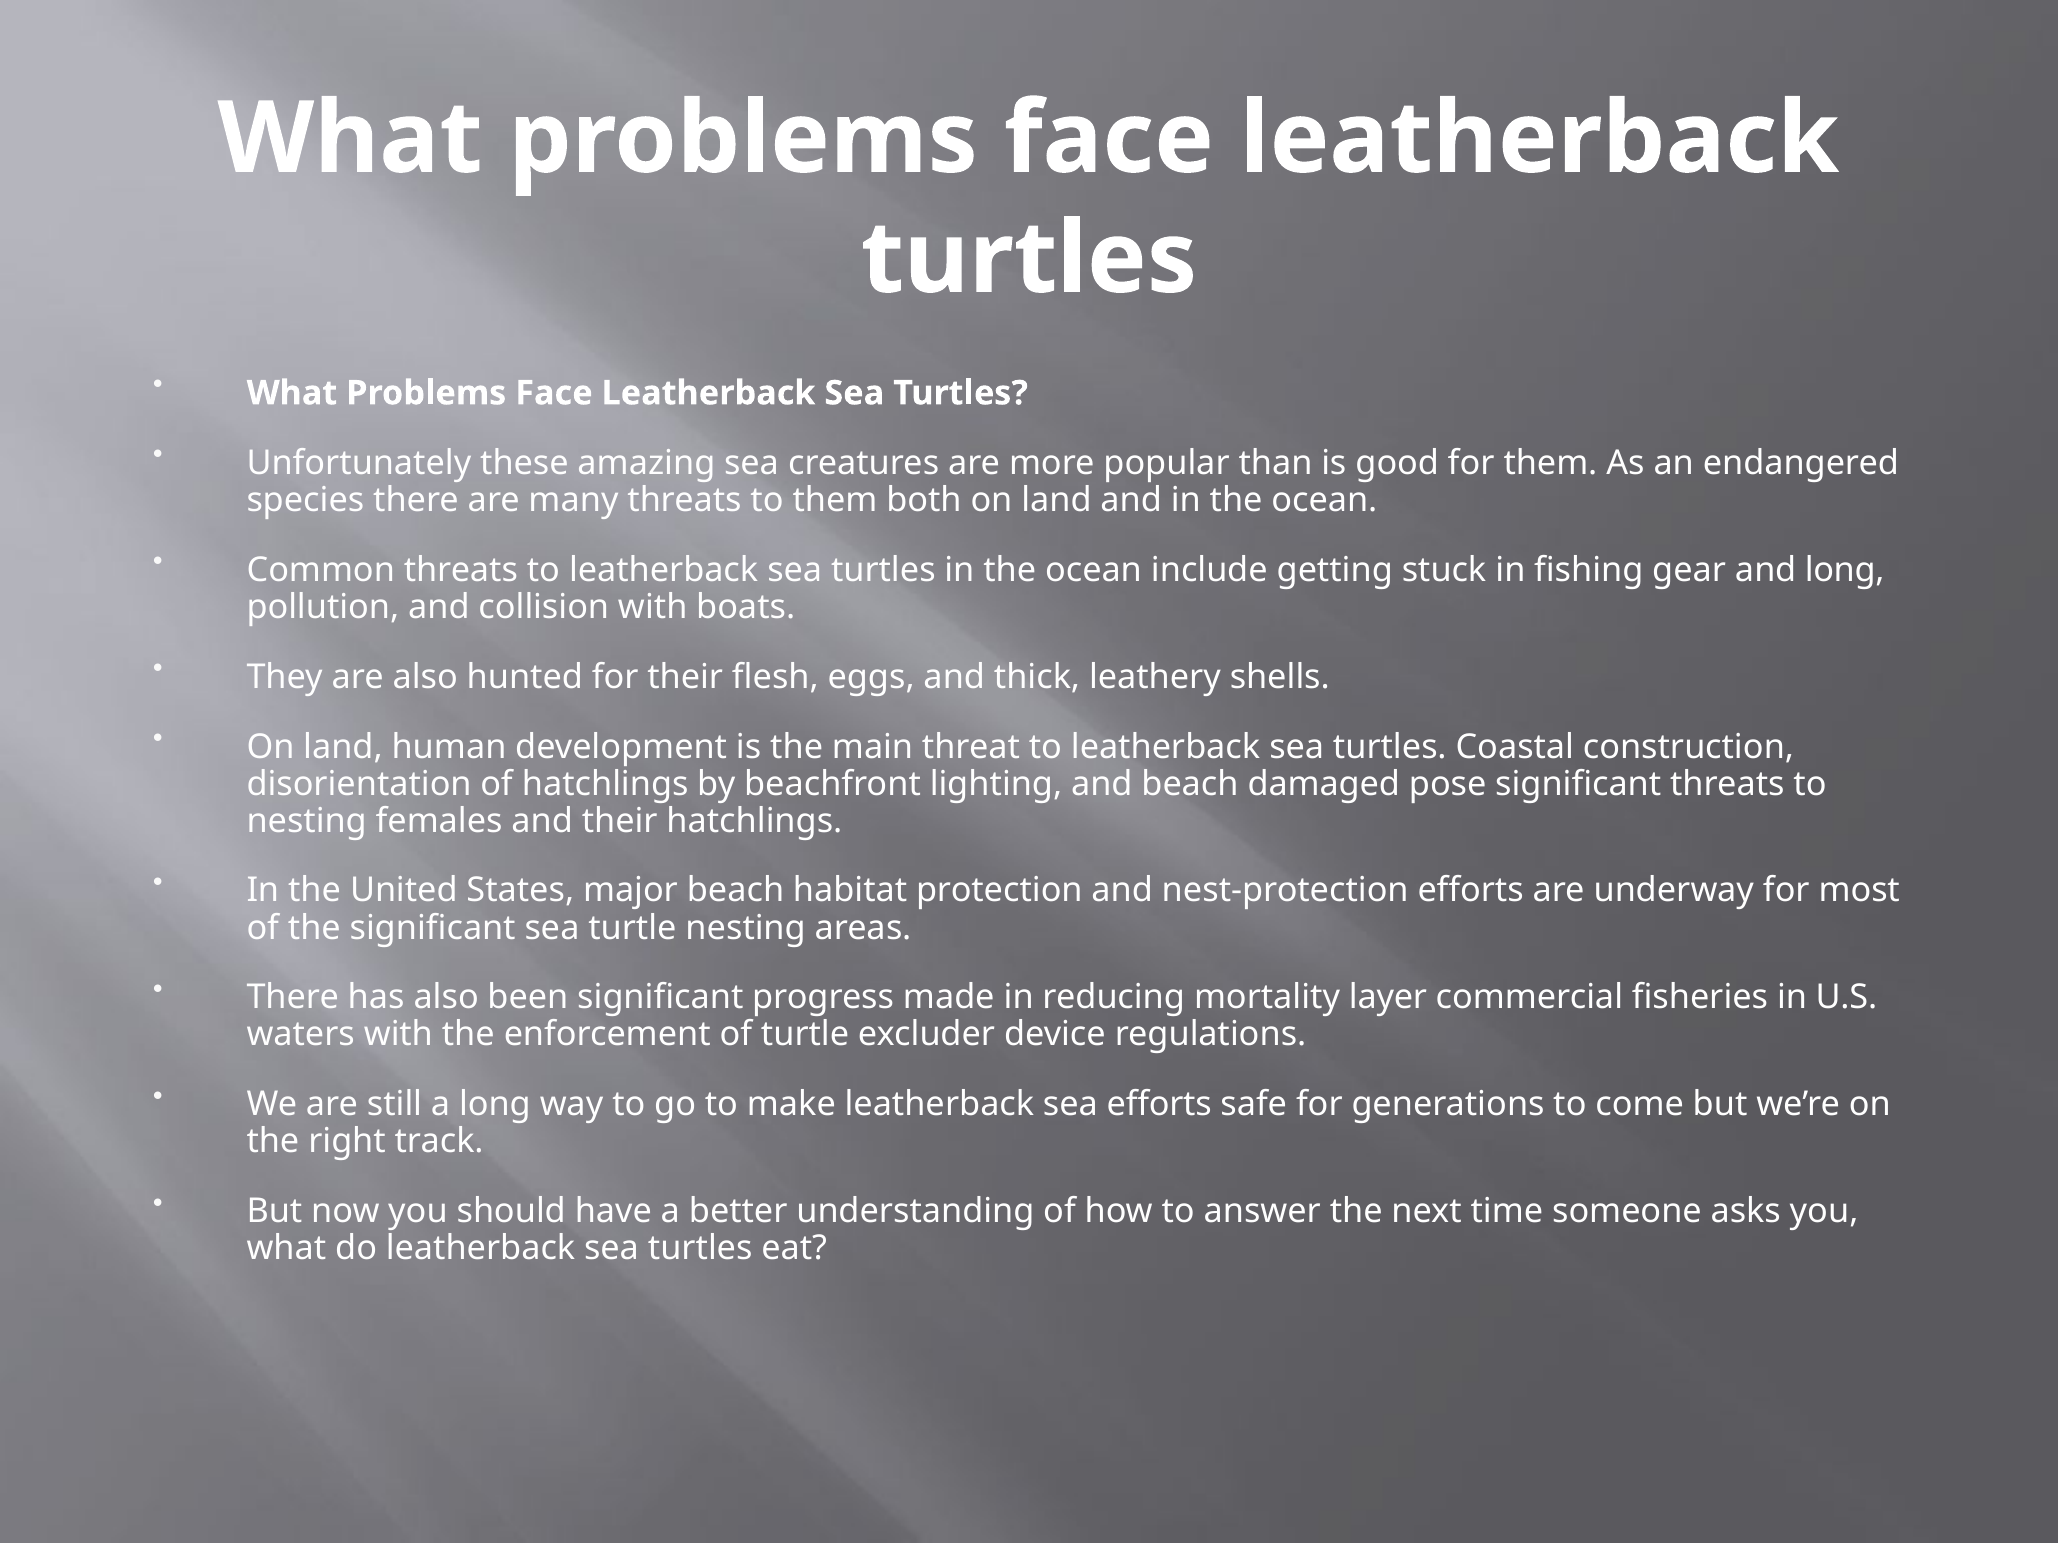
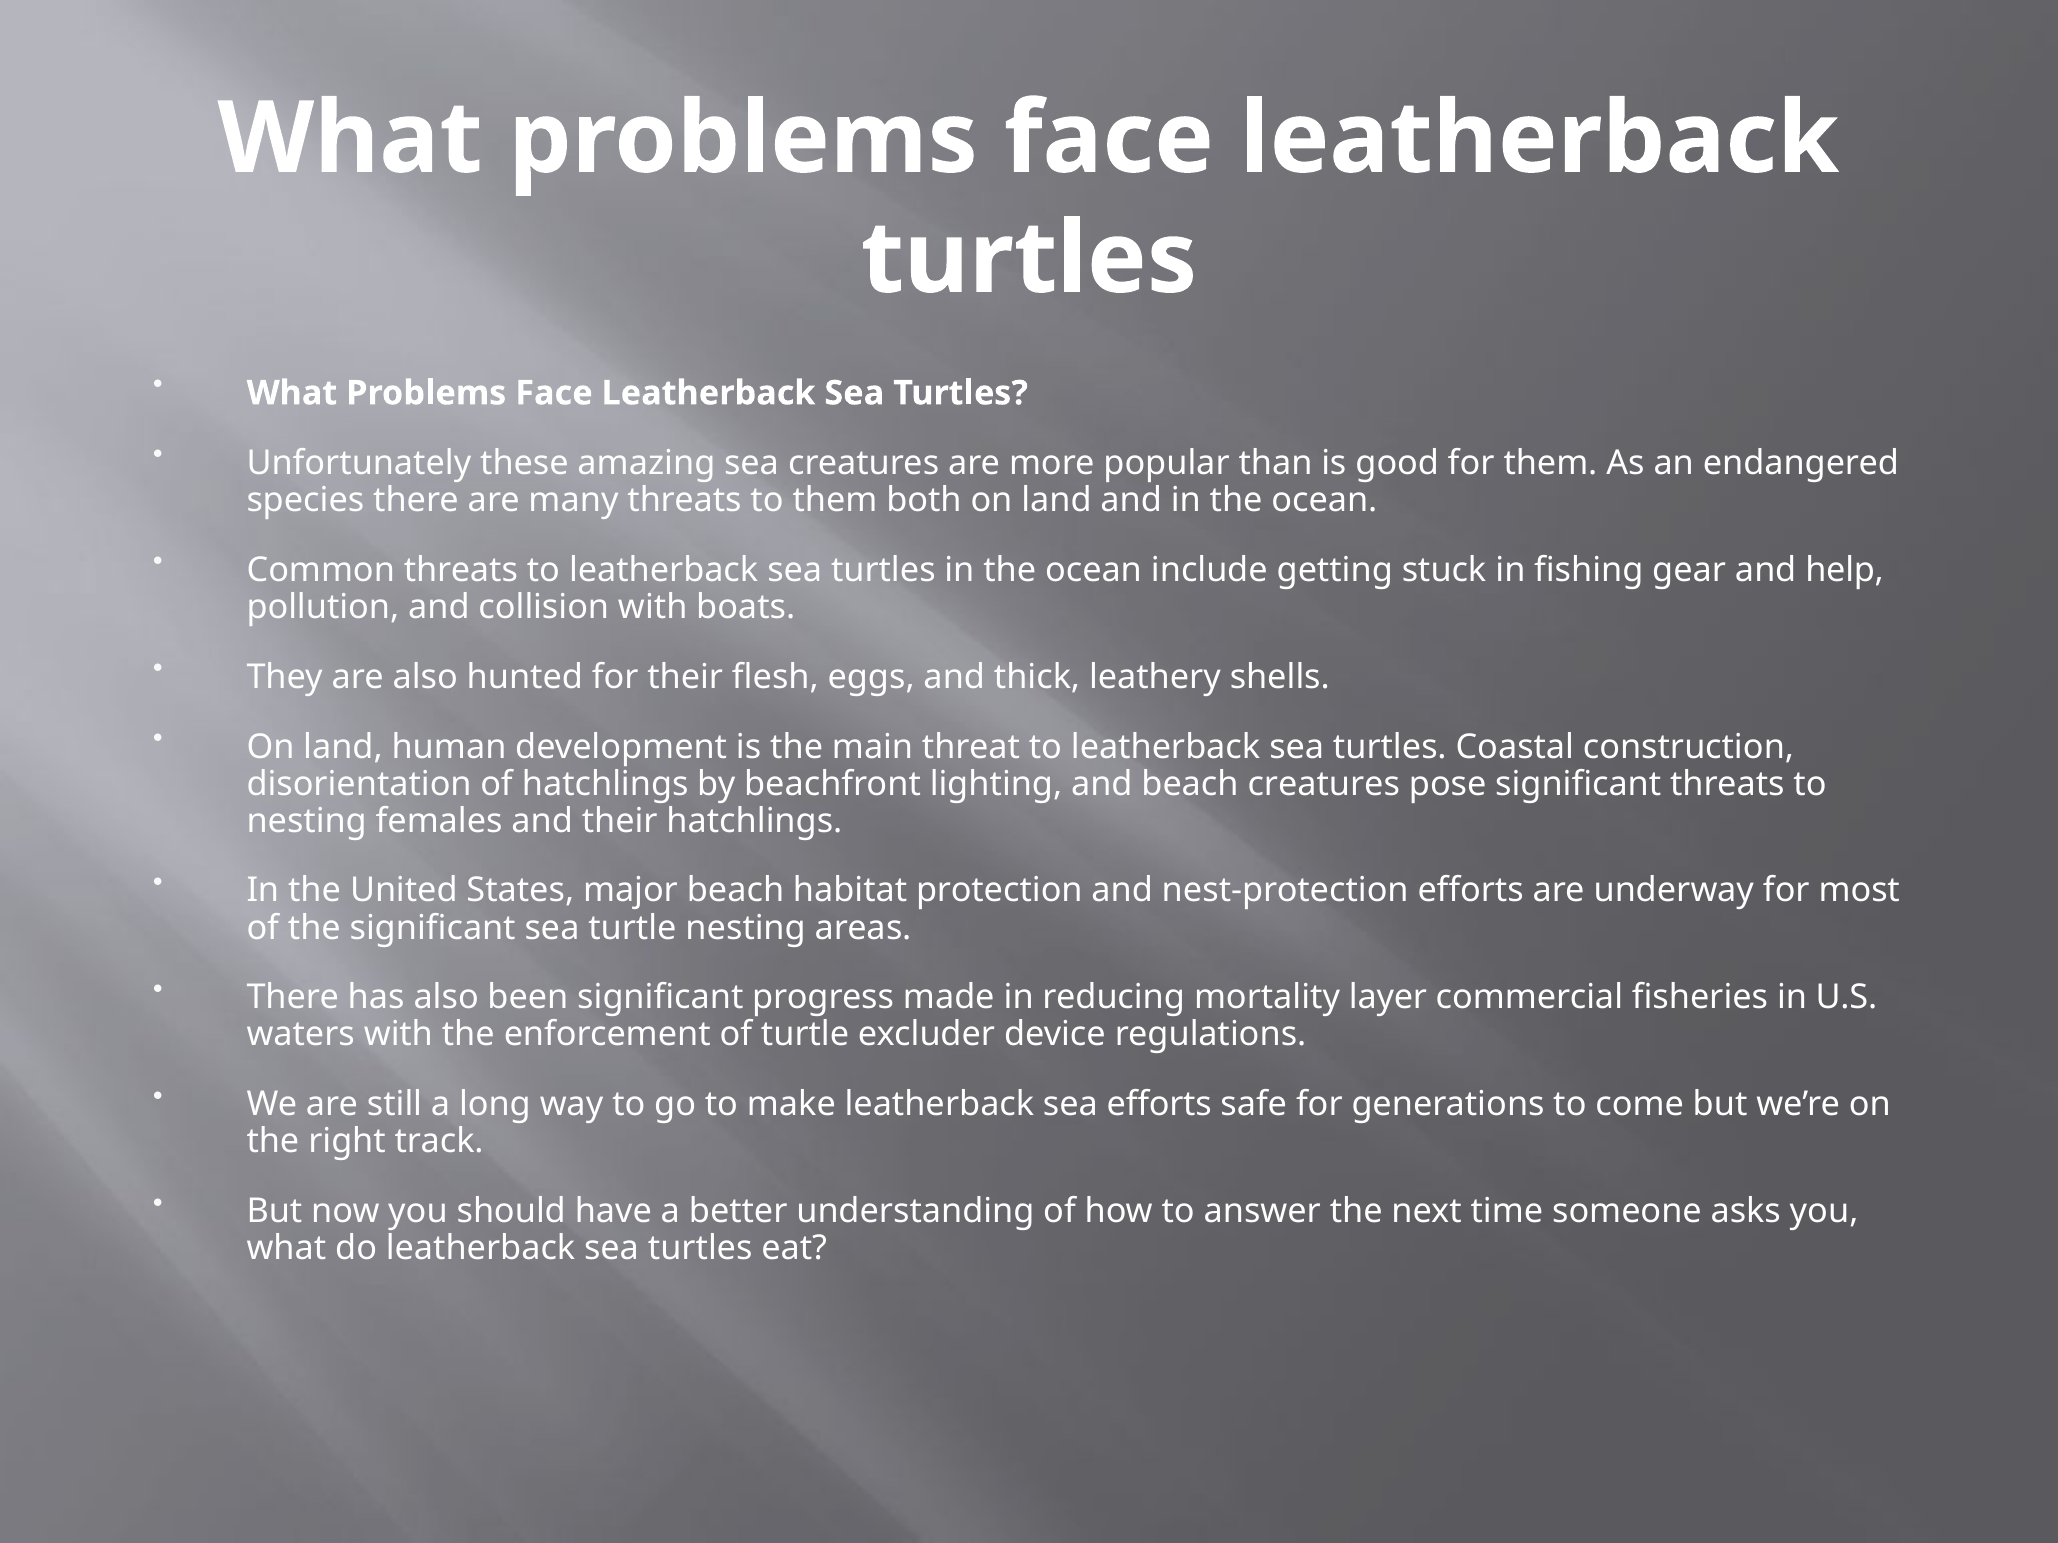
and long: long -> help (1845, 570)
beach damaged: damaged -> creatures (1324, 784)
